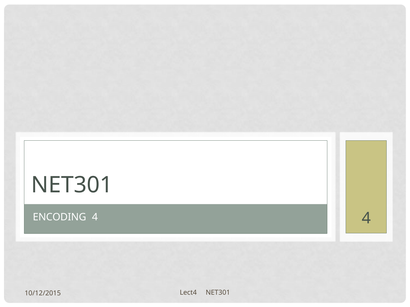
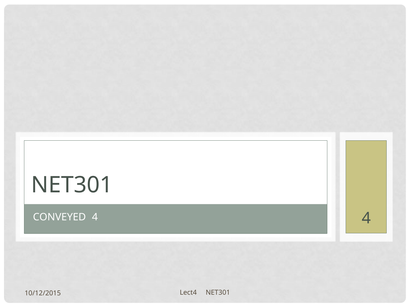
ENCODING: ENCODING -> CONVEYED (59, 217)
